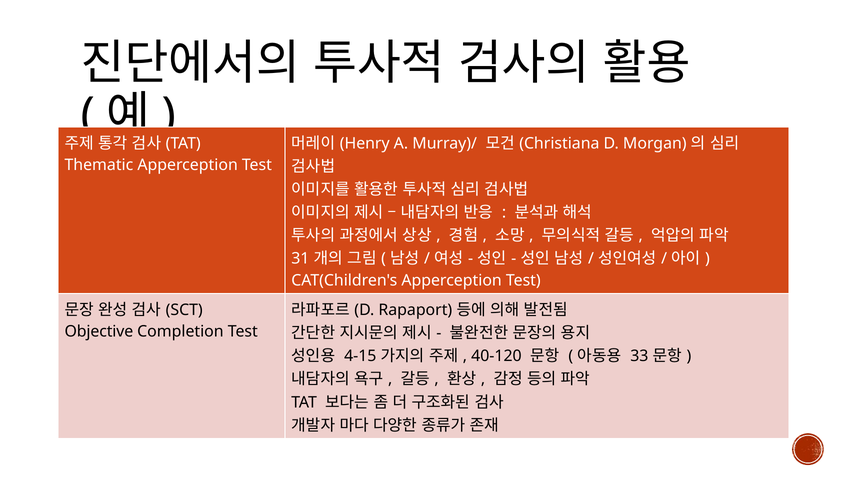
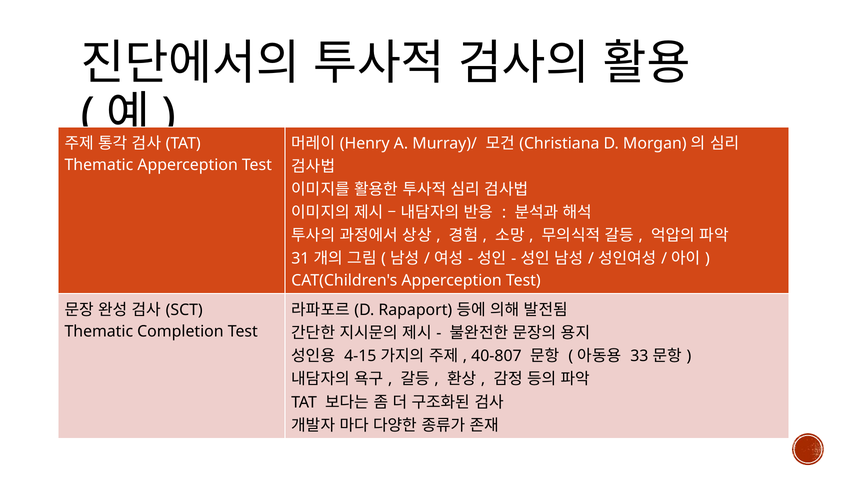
Objective: Objective -> Thematic (99, 331)
40-120: 40-120 -> 40-807 (496, 356)
